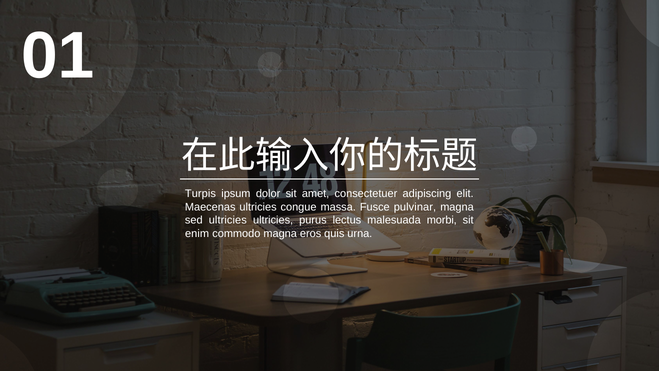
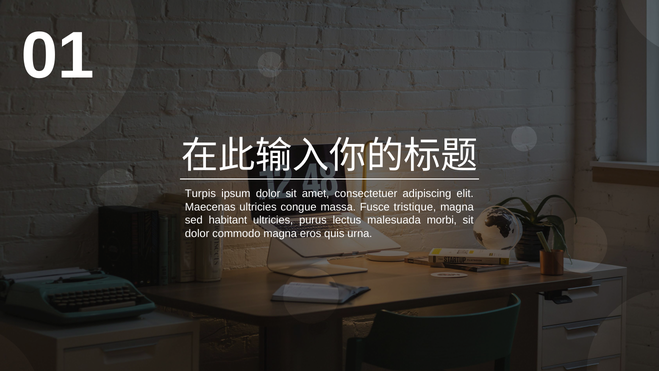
pulvinar: pulvinar -> tristique (415, 207)
sed ultricies: ultricies -> habitant (228, 220)
enim: enim -> dolor (197, 233)
